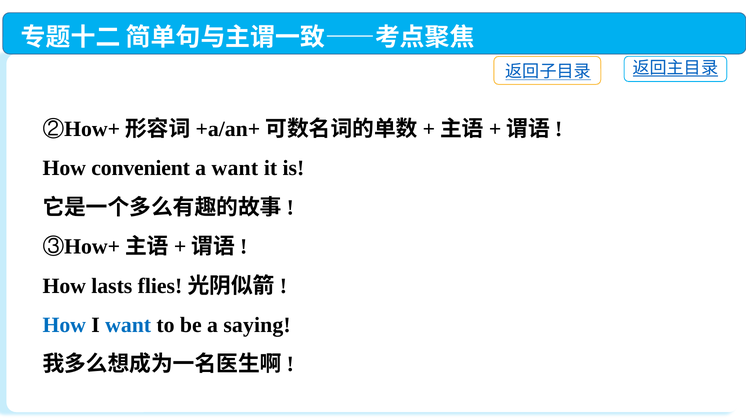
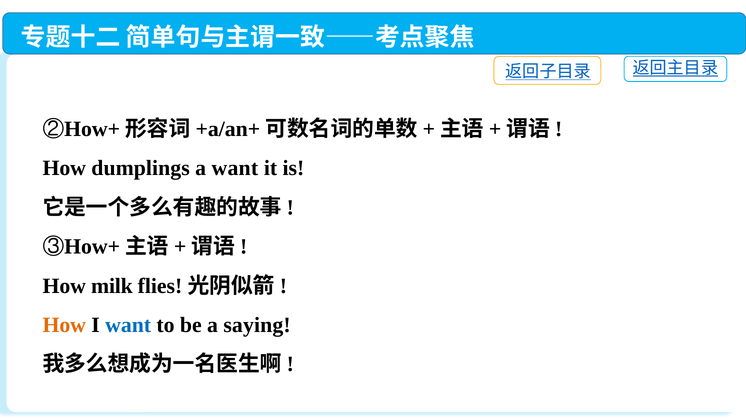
convenient: convenient -> dumplings (141, 168)
lasts: lasts -> milk (112, 286)
How colour: blue -> orange (64, 325)
